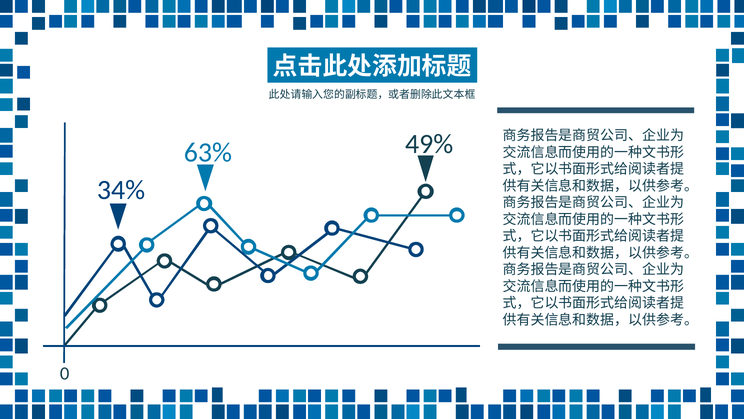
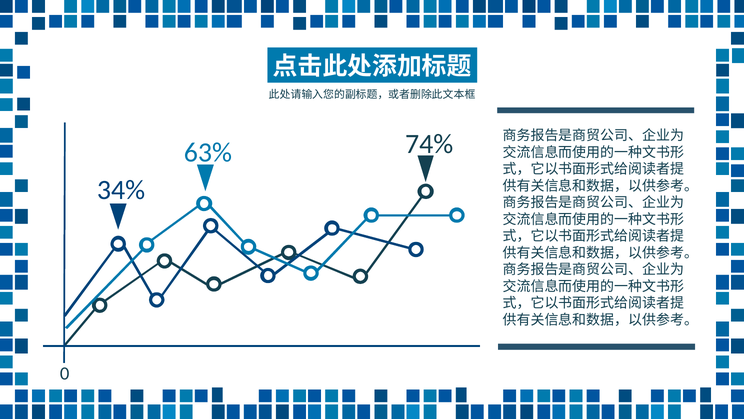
49%: 49% -> 74% (429, 144)
